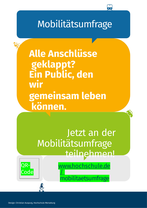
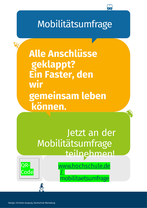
Public: Public -> Faster (60, 74)
